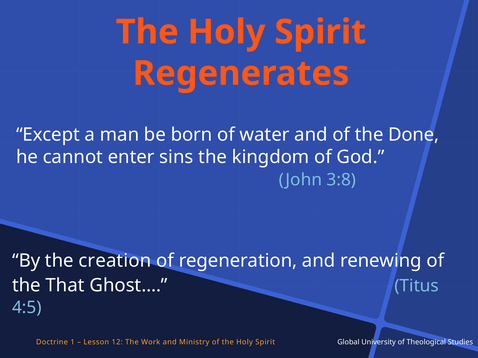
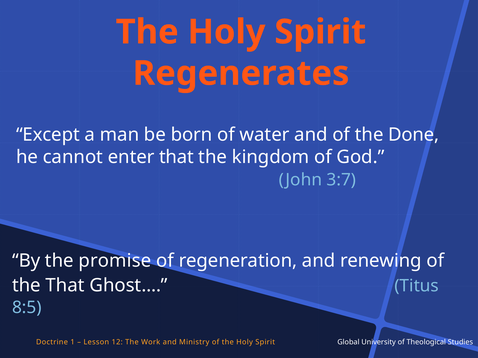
enter sins: sins -> that (177, 157)
3:8: 3:8 -> 3:7 (341, 180)
creation: creation -> promise (115, 261)
4:5: 4:5 -> 8:5 (27, 308)
